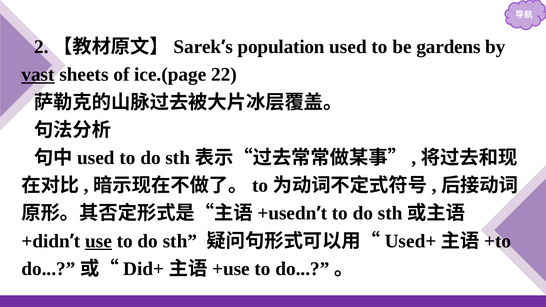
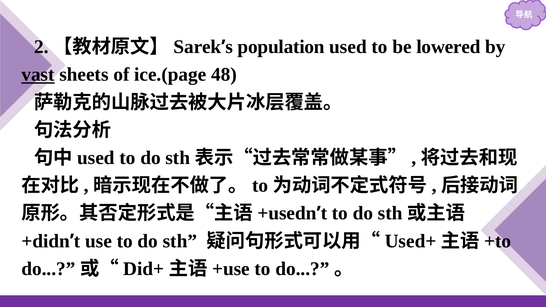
gardens: gardens -> lowered (448, 47)
22: 22 -> 48 (224, 75)
use underline: present -> none (99, 241)
